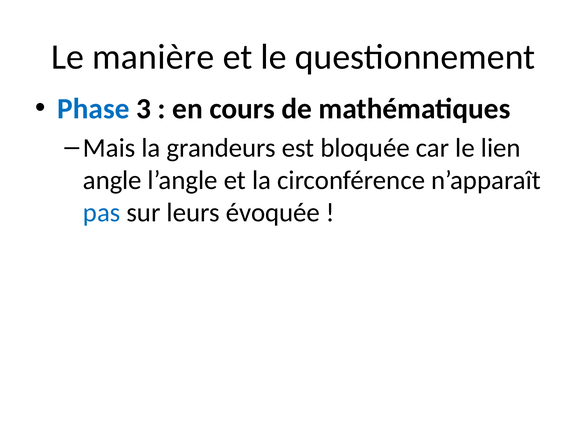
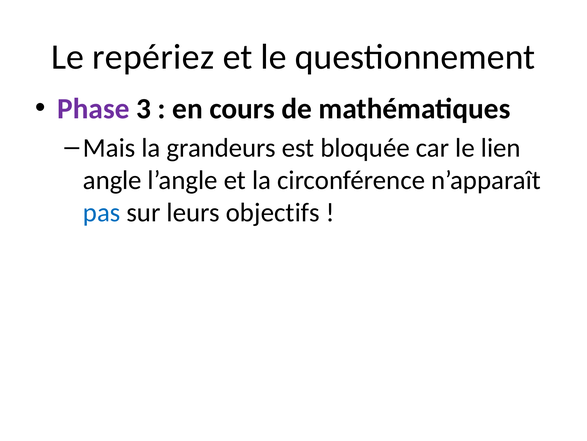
manière: manière -> repériez (153, 57)
Phase colour: blue -> purple (93, 109)
évoquée: évoquée -> objectifs (273, 212)
